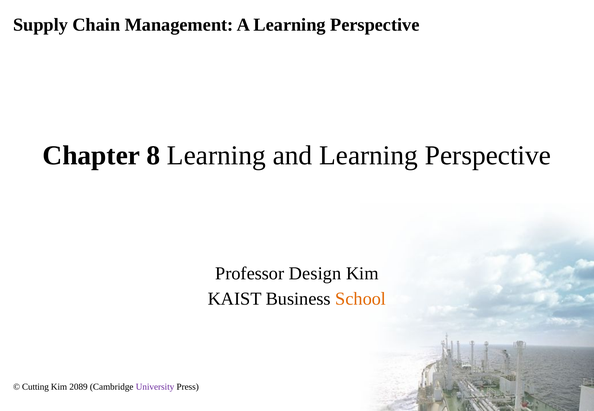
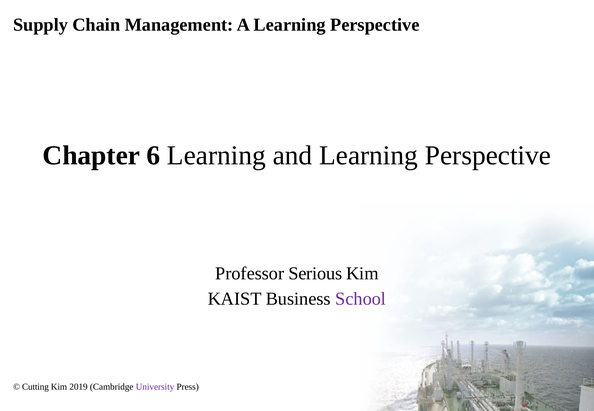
8: 8 -> 6 (153, 156)
Design: Design -> Serious (315, 274)
School colour: orange -> purple (361, 299)
2089: 2089 -> 2019 (79, 387)
